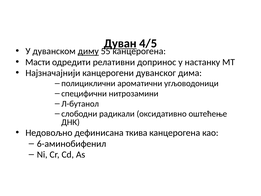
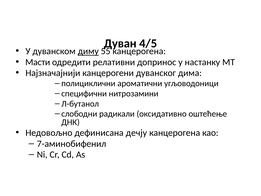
Дуван underline: present -> none (120, 43)
ткива: ткива -> дечју (136, 133)
6-аминобифенил: 6-аминобифенил -> 7-аминобифенил (72, 144)
